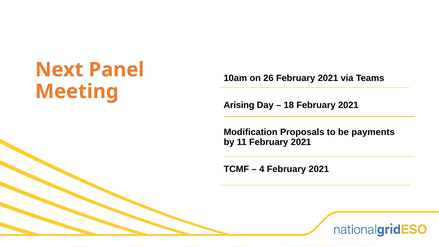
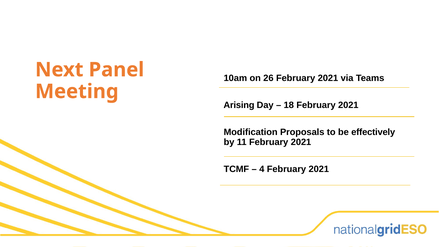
payments: payments -> effectively (373, 132)
